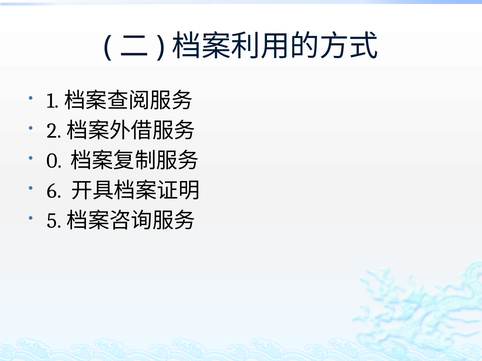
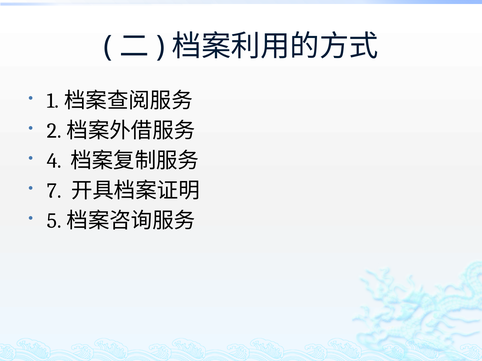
0: 0 -> 4 (54, 161)
6: 6 -> 7 (54, 191)
